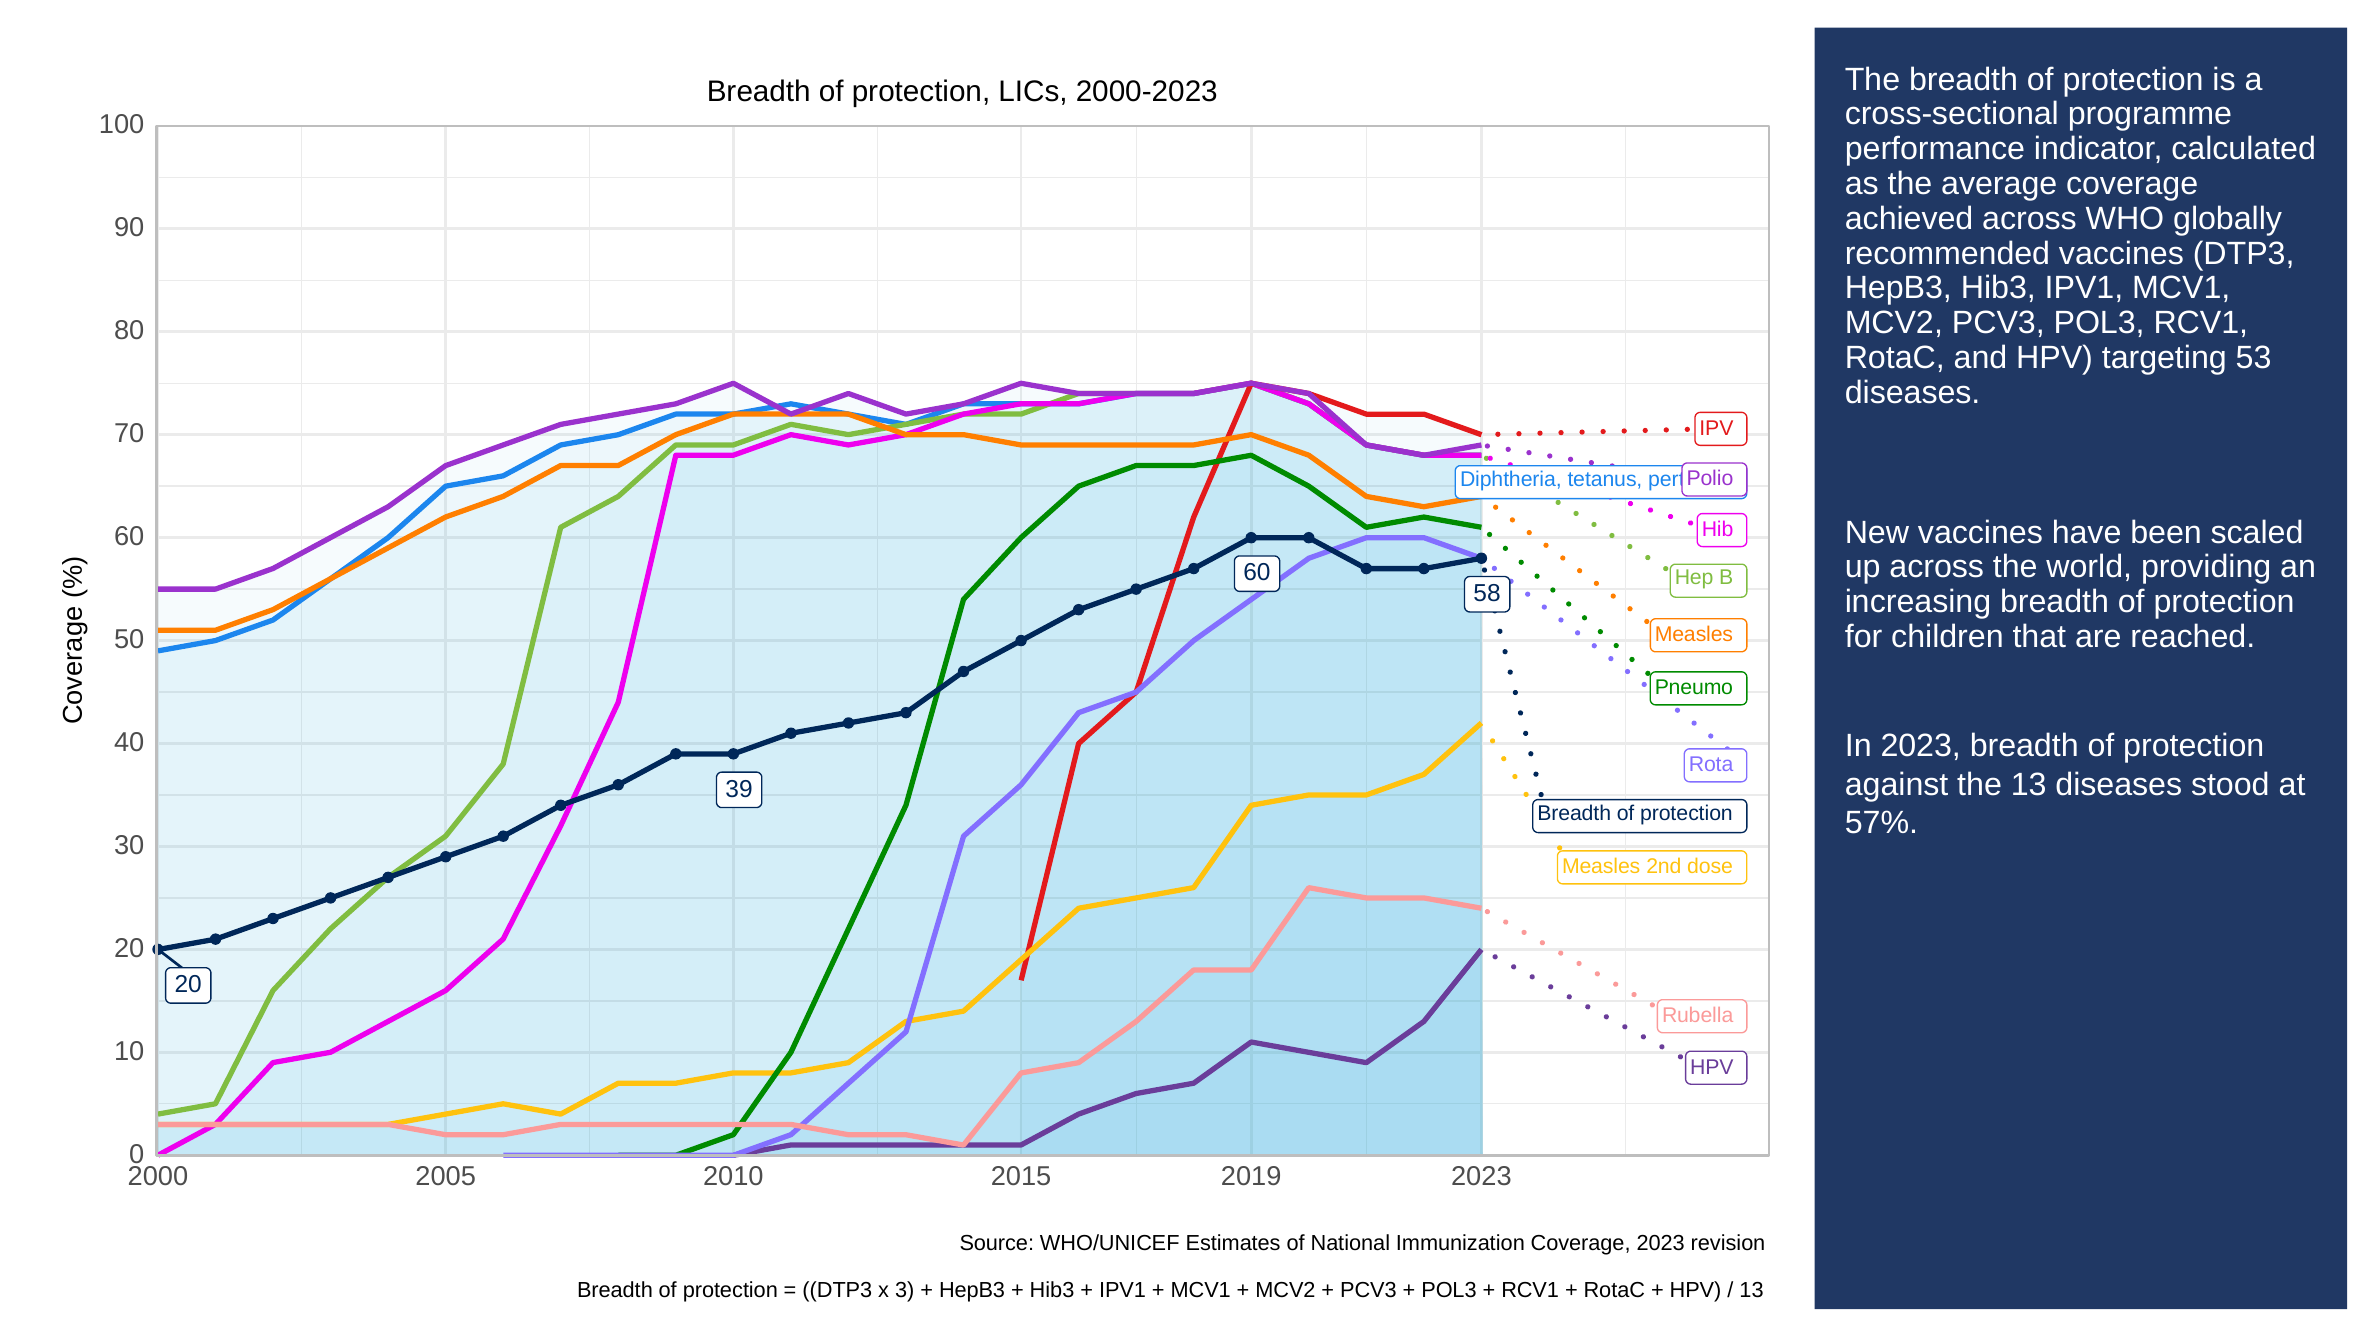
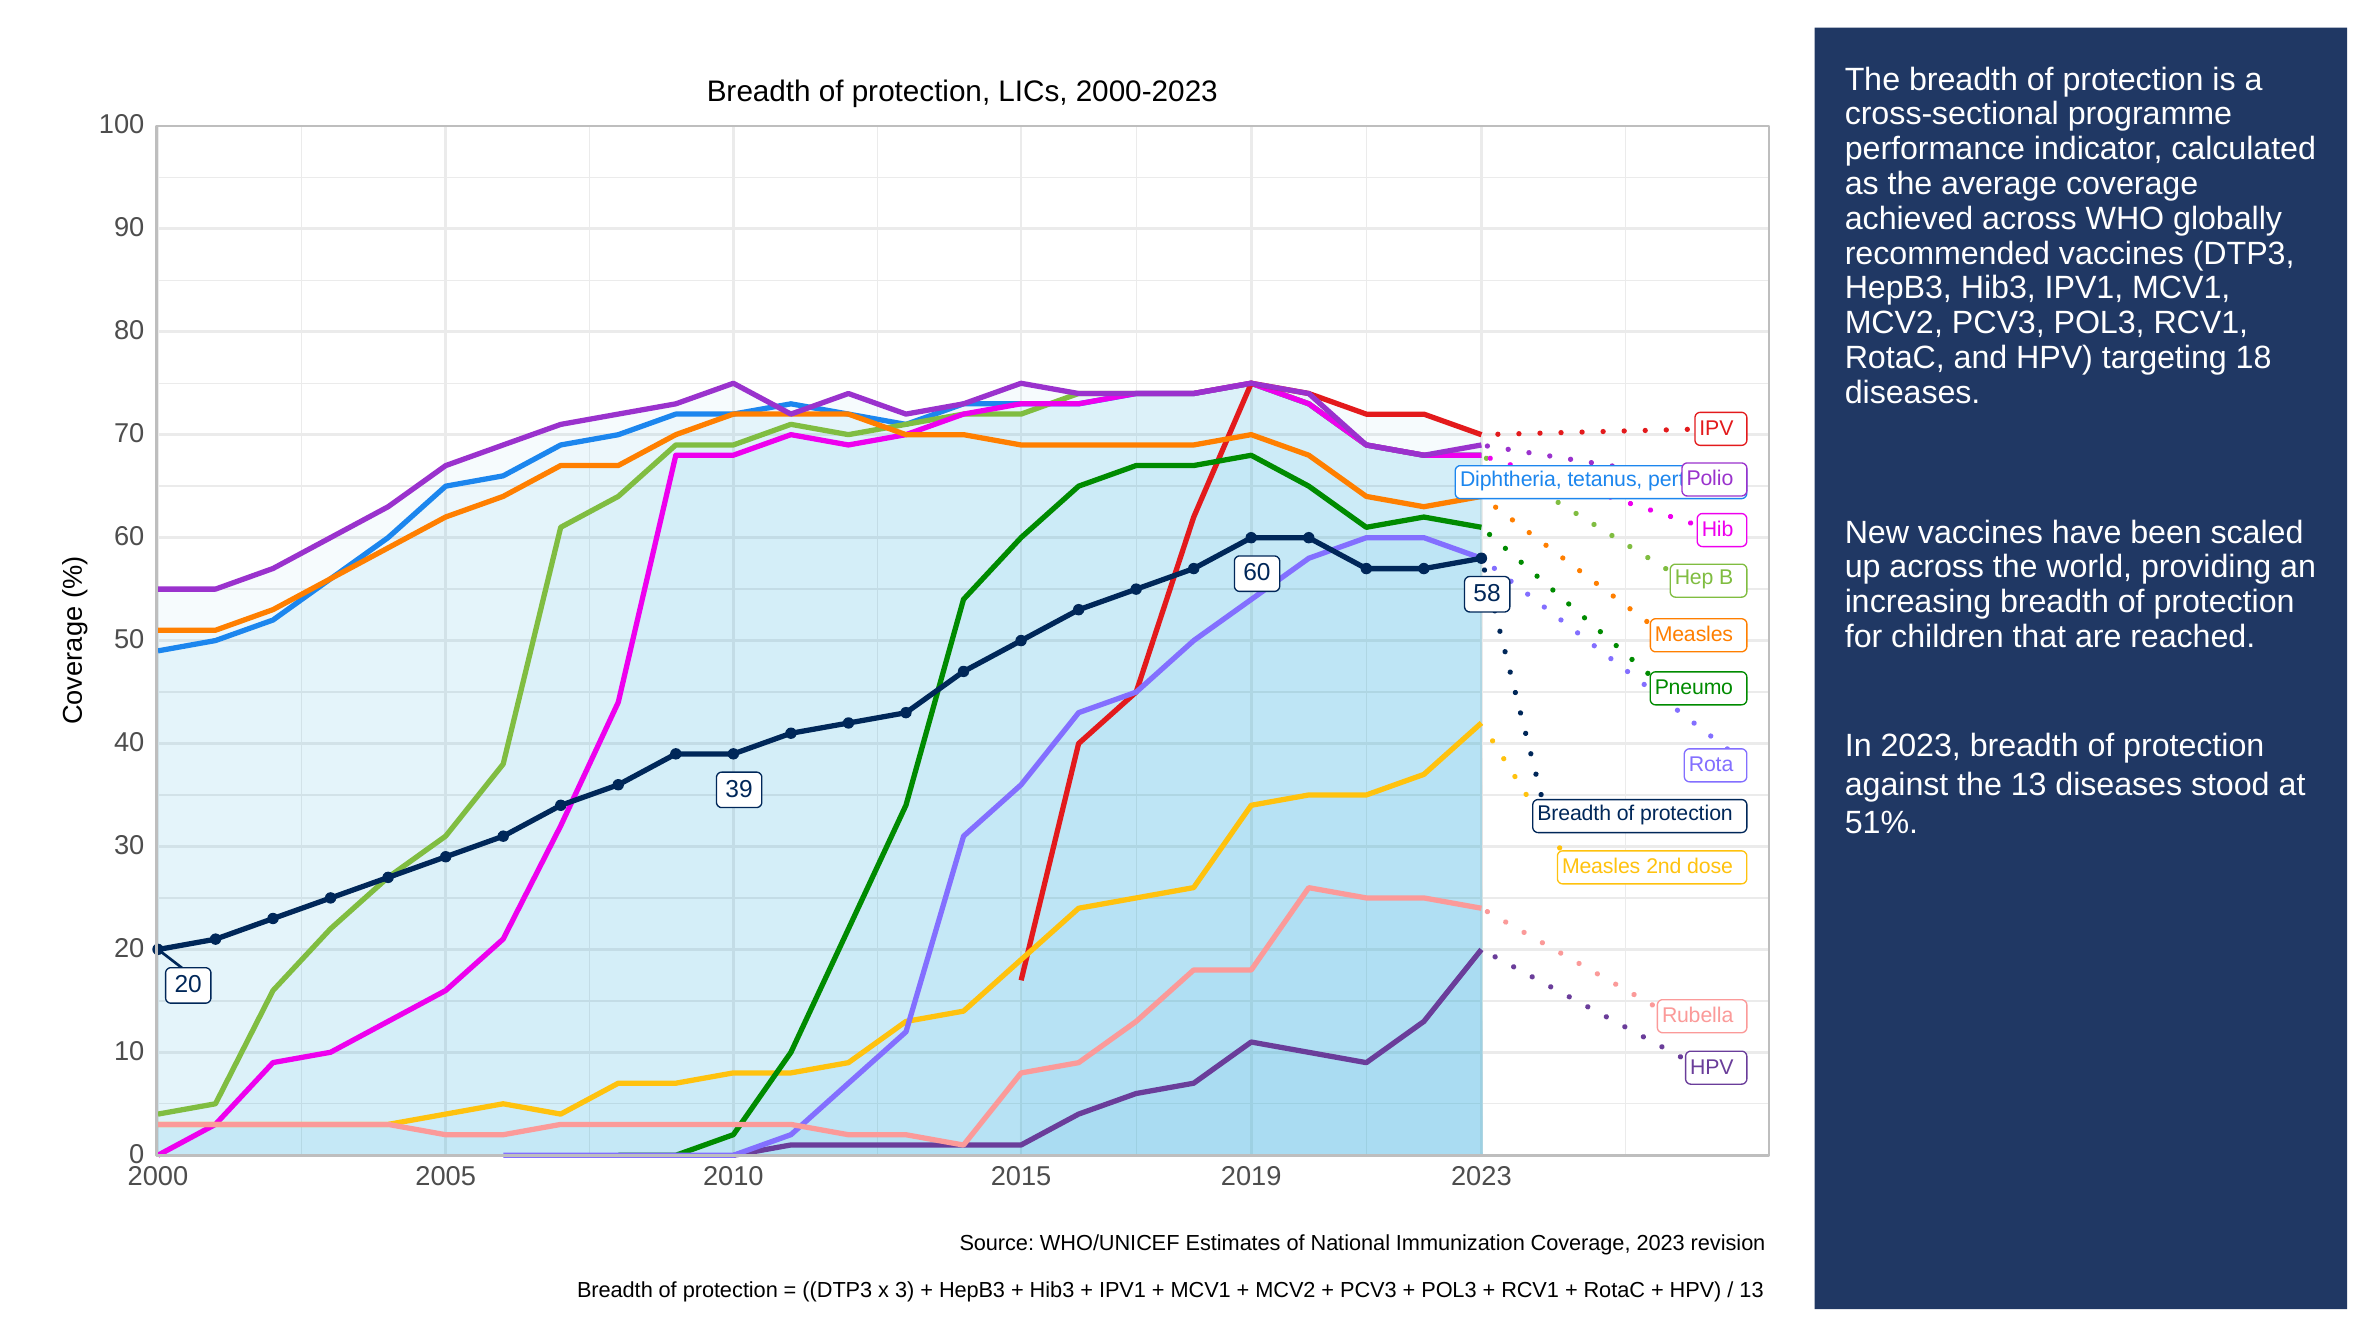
53: 53 -> 18 (2254, 358)
57%: 57% -> 51% (1881, 823)
